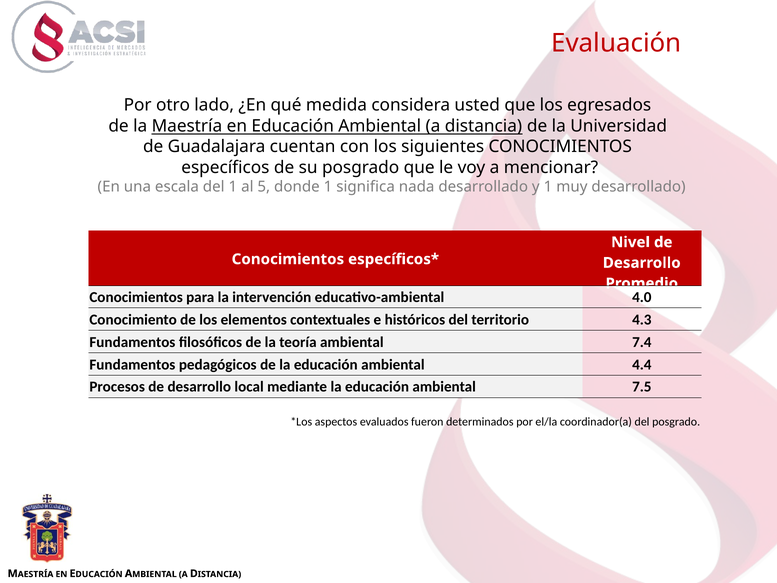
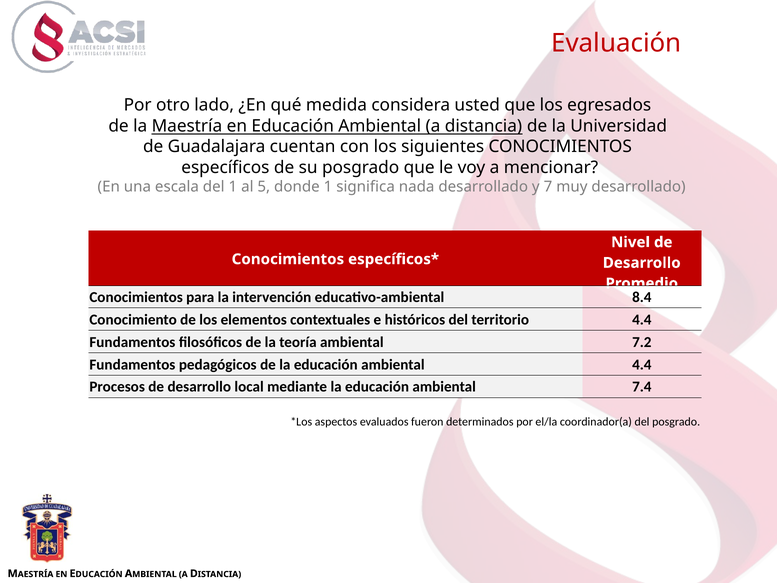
y 1: 1 -> 7 (548, 187)
4.0: 4.0 -> 8.4 (642, 297)
territorio 4.3: 4.3 -> 4.4 (642, 320)
7.4: 7.4 -> 7.2 (642, 342)
7.5: 7.5 -> 7.4 (642, 387)
